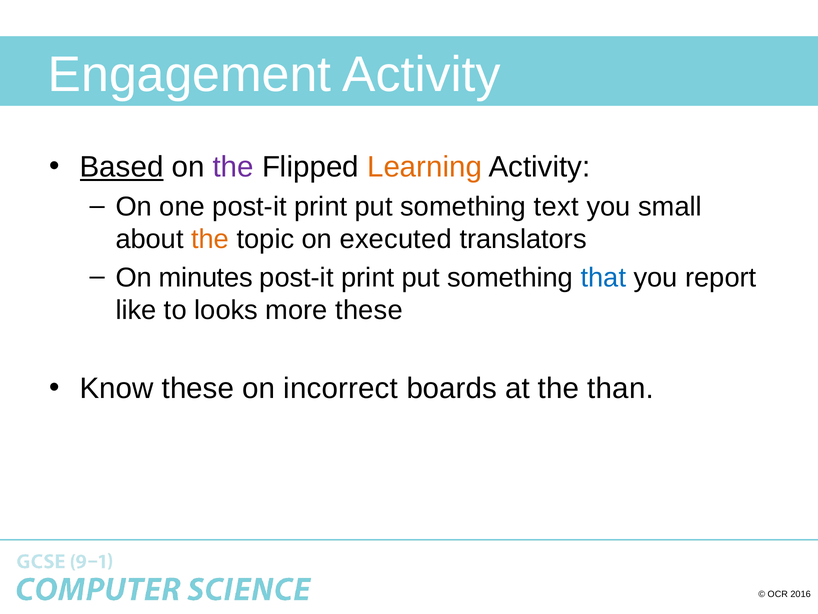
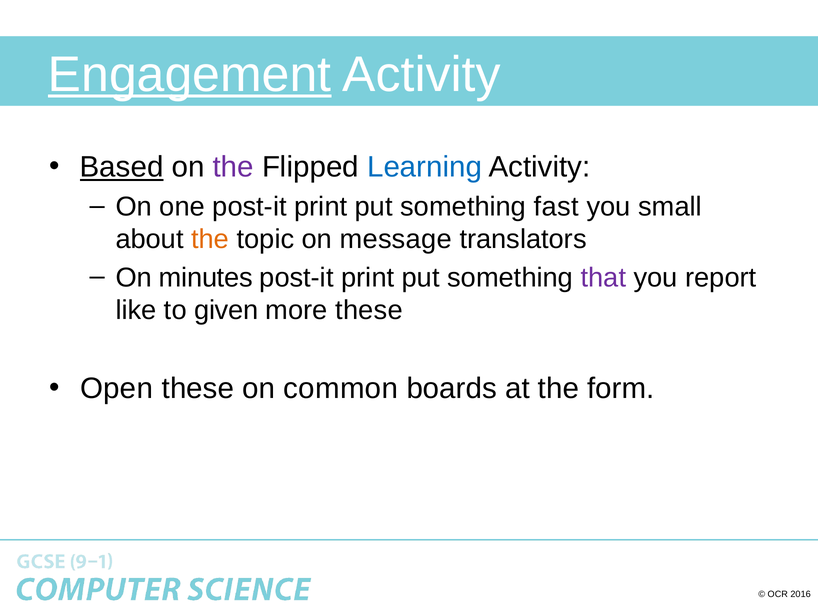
Engagement underline: none -> present (190, 74)
Learning colour: orange -> blue (425, 167)
text: text -> fast (556, 206)
executed: executed -> message (396, 239)
that colour: blue -> purple (603, 277)
looks: looks -> given (226, 310)
Know: Know -> Open (117, 388)
incorrect: incorrect -> common (341, 388)
than: than -> form (621, 388)
